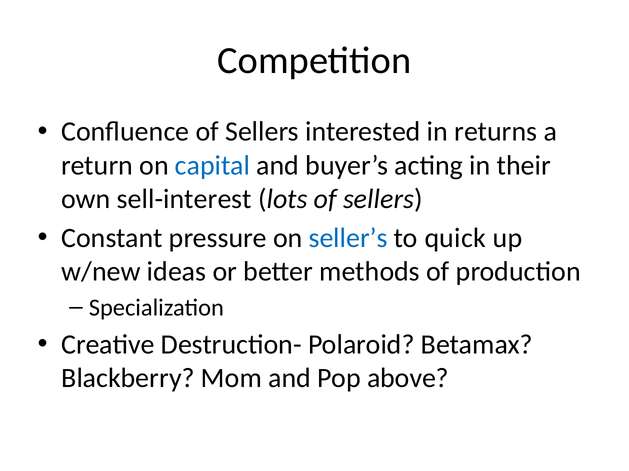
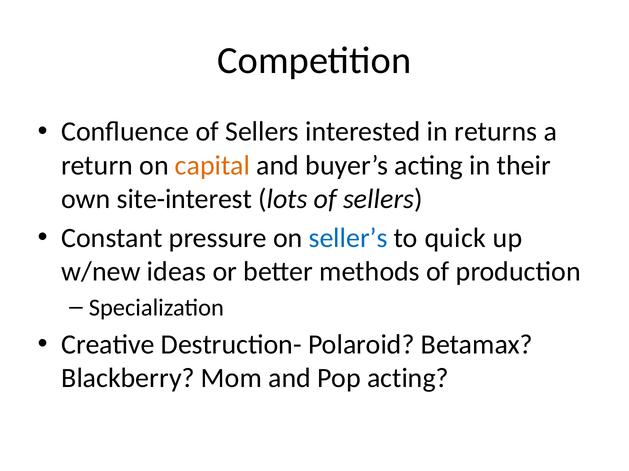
capital colour: blue -> orange (213, 166)
sell-interest: sell-interest -> site-interest (184, 199)
Pop above: above -> acting (408, 379)
